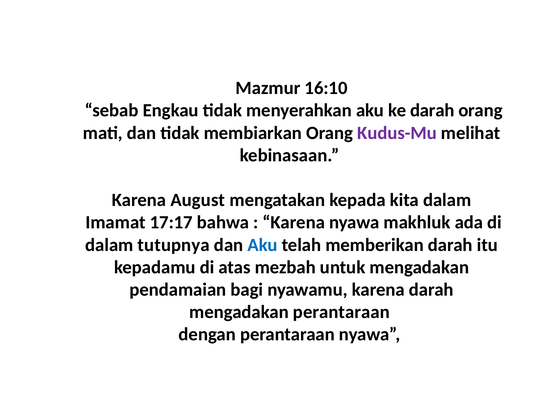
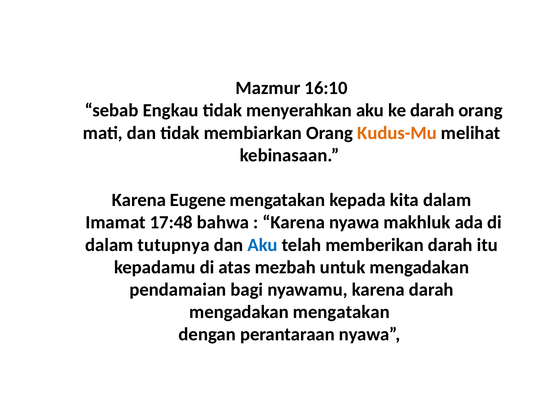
Kudus-Mu colour: purple -> orange (397, 133)
August: August -> Eugene (198, 200)
17:17: 17:17 -> 17:48 (171, 222)
mengadakan perantaraan: perantaraan -> mengatakan (341, 312)
